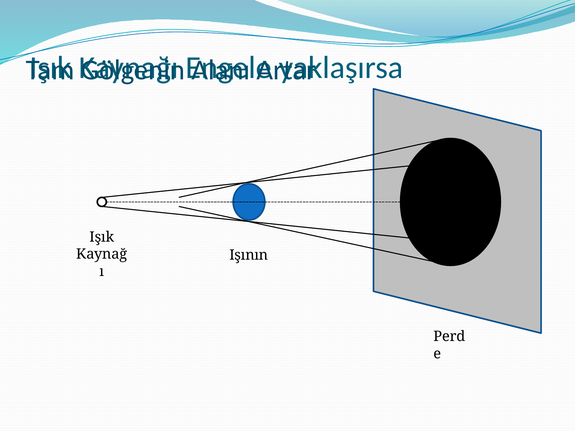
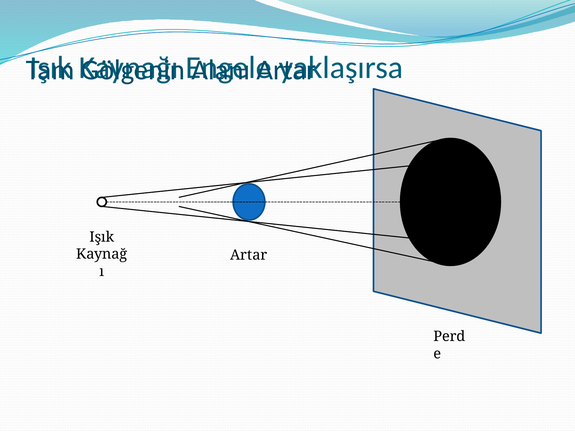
Işının: Işının -> Artar (249, 255)
